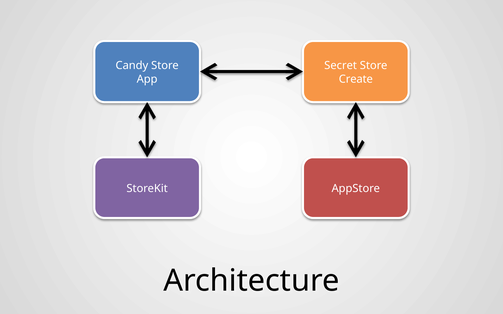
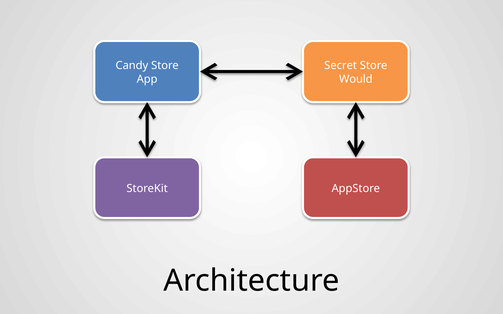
Create: Create -> Would (356, 79)
